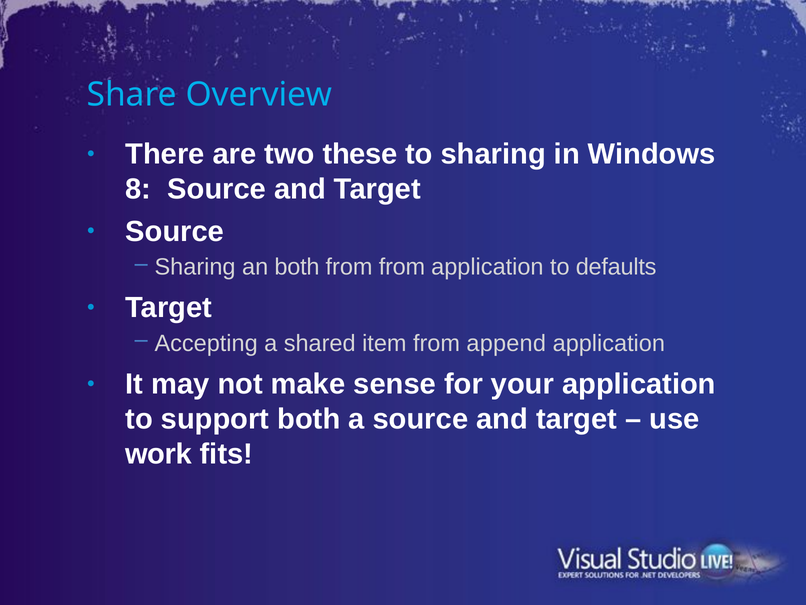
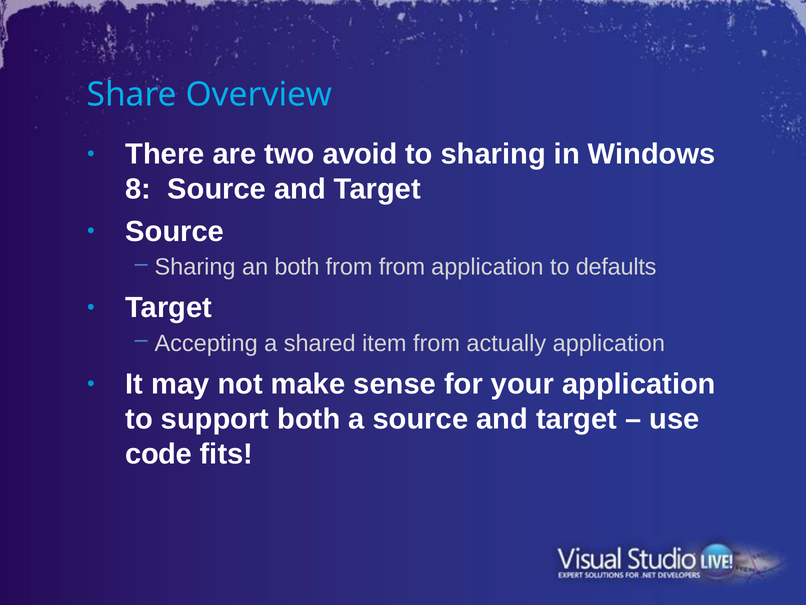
these: these -> avoid (360, 154)
append: append -> actually (506, 343)
work: work -> code (159, 454)
